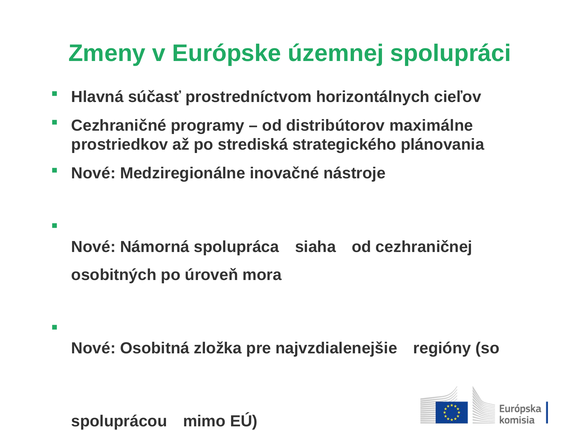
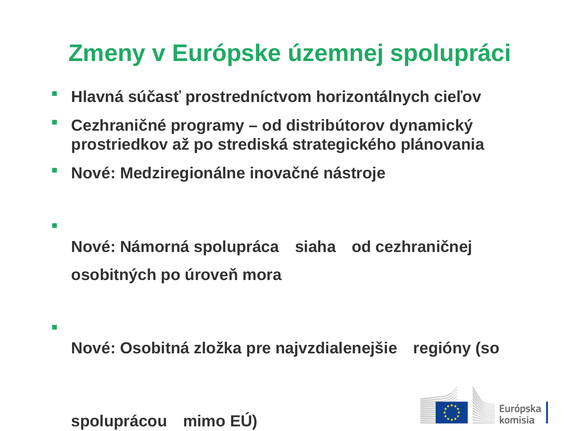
maximálne: maximálne -> dynamický (431, 126)
